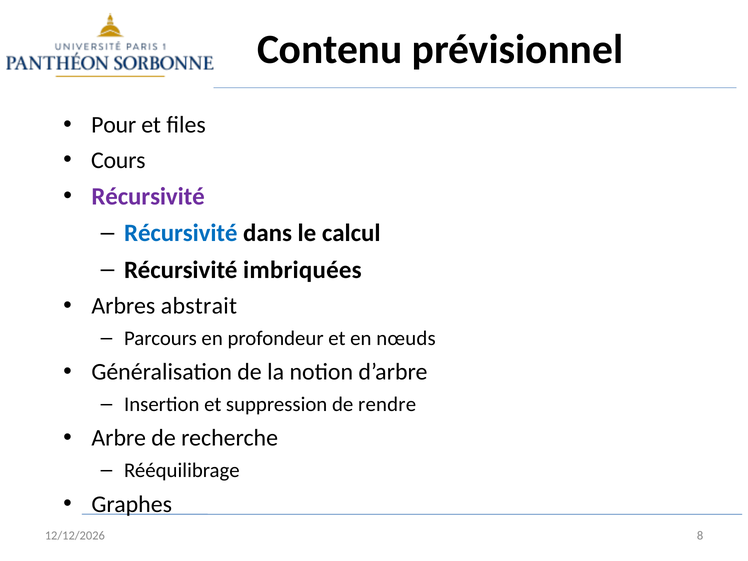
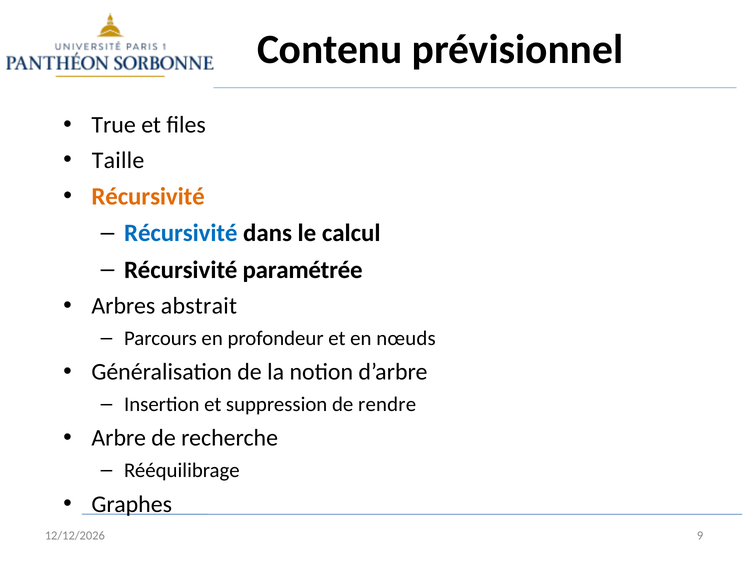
Pour: Pour -> True (114, 125)
Cours: Cours -> Taille (118, 160)
Récursivité colour: purple -> orange (148, 196)
imbriquées: imbriquées -> paramétrée (303, 270)
8: 8 -> 9 (700, 536)
